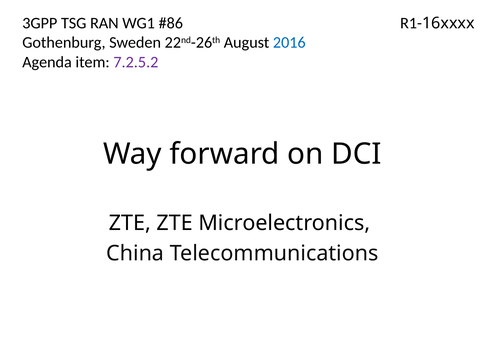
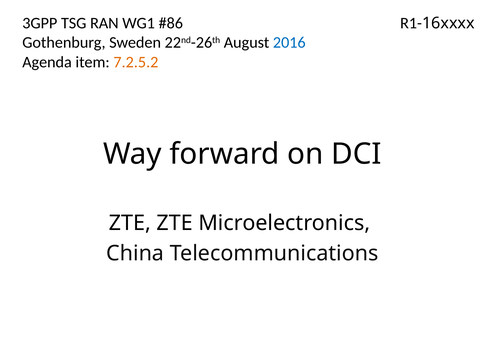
7.2.5.2 colour: purple -> orange (136, 62)
